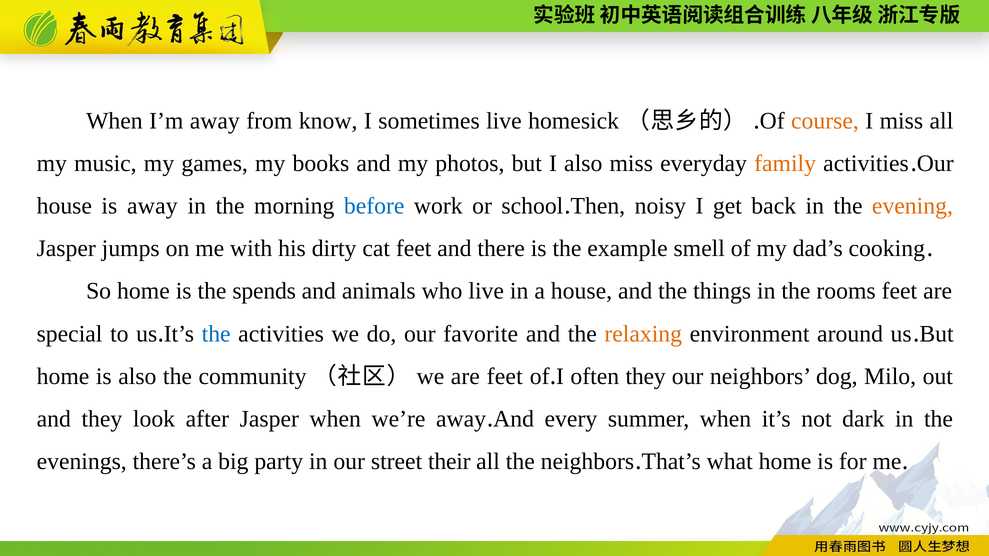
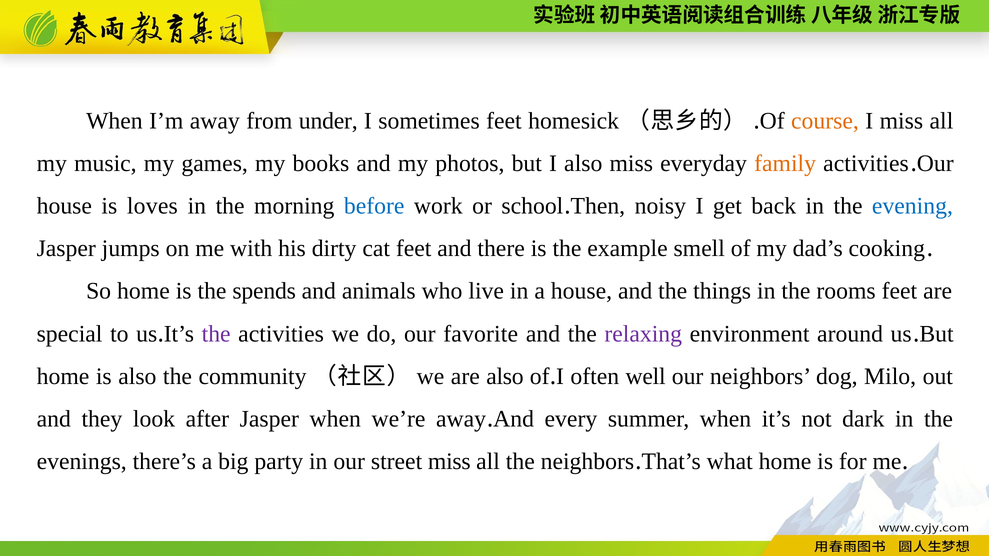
know: know -> under (328, 121)
sometimes live: live -> feet (504, 121)
is away: away -> loves (152, 206)
evening colour: orange -> blue (912, 206)
the colour: blue -> purple (216, 334)
relaxing colour: orange -> purple (643, 334)
are feet: feet -> also (505, 377)
often they: they -> well (646, 377)
street their: their -> miss (449, 462)
